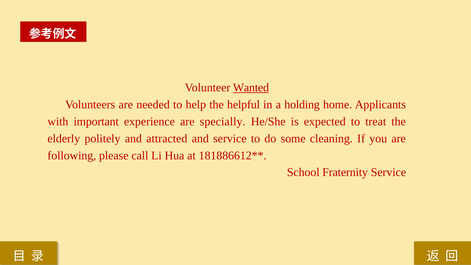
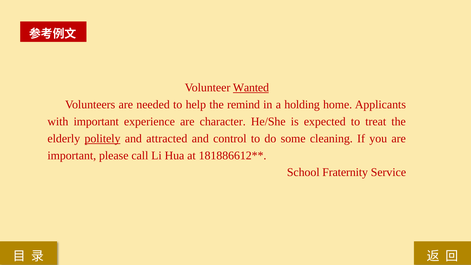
helpful: helpful -> remind (244, 105)
specially: specially -> character (223, 122)
politely underline: none -> present (103, 138)
and service: service -> control (230, 138)
following: following -> important (72, 155)
